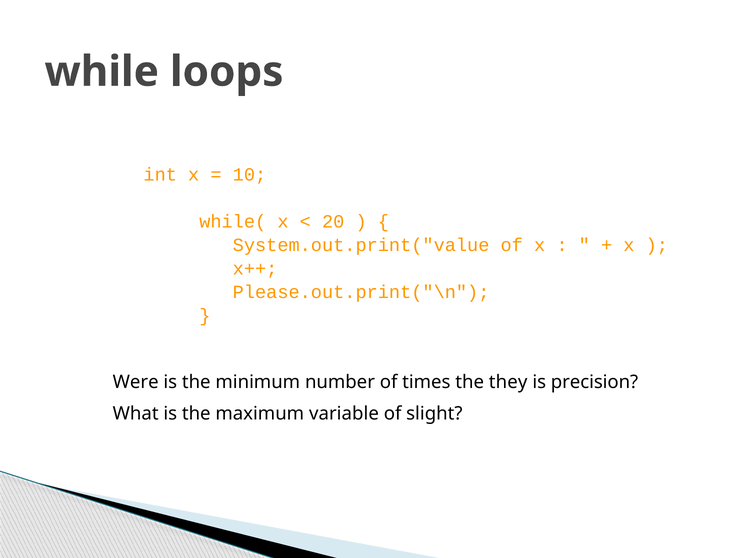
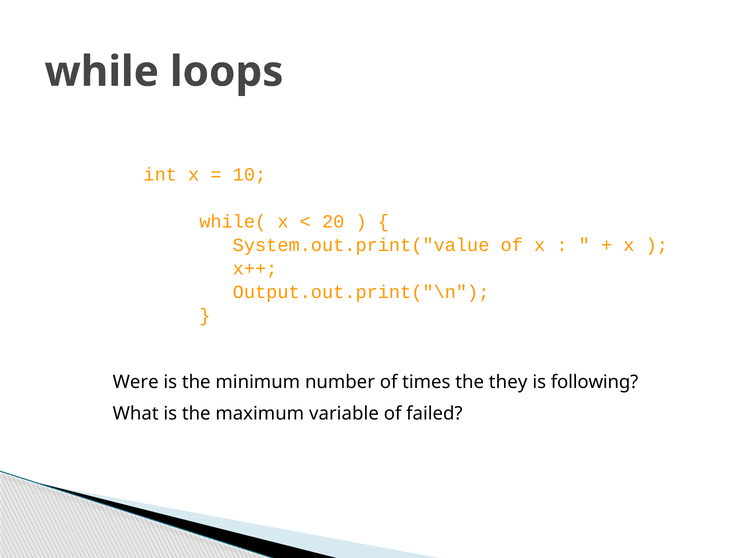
Please.out.print("\n: Please.out.print("\n -> Output.out.print("\n (361, 292)
precision: precision -> following (595, 382)
slight: slight -> failed (434, 414)
